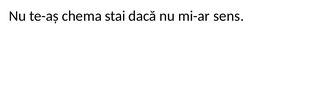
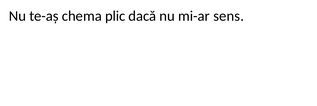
stai: stai -> plic (115, 16)
